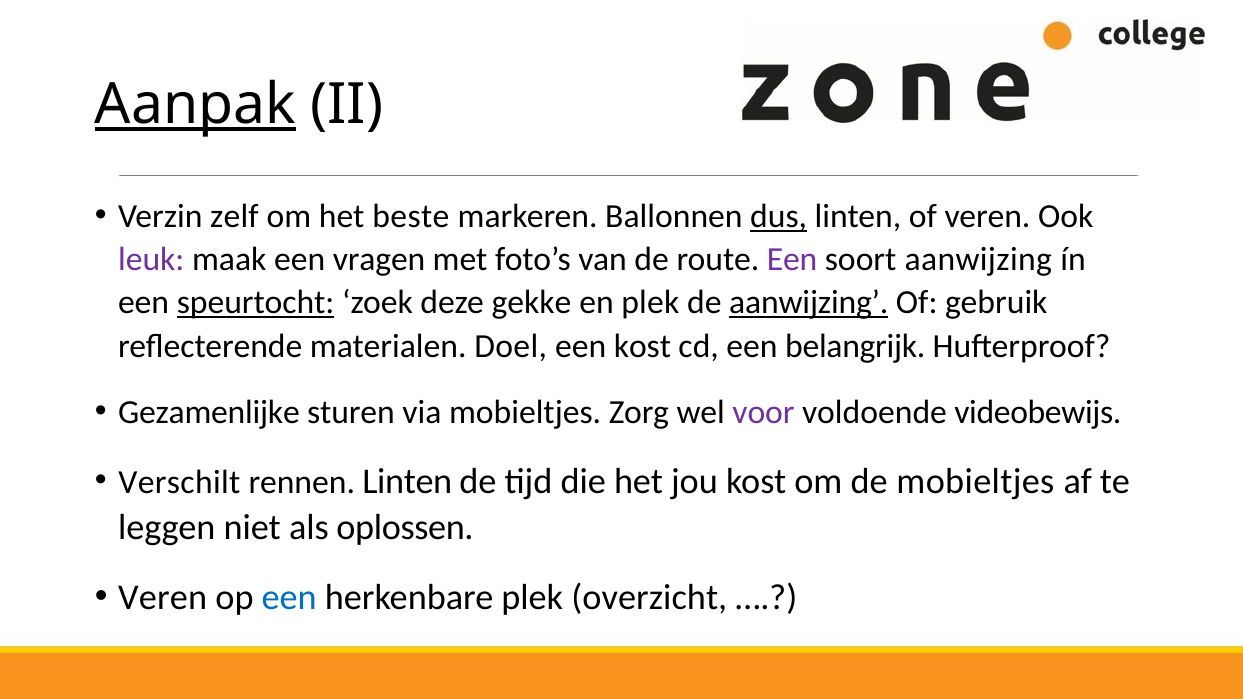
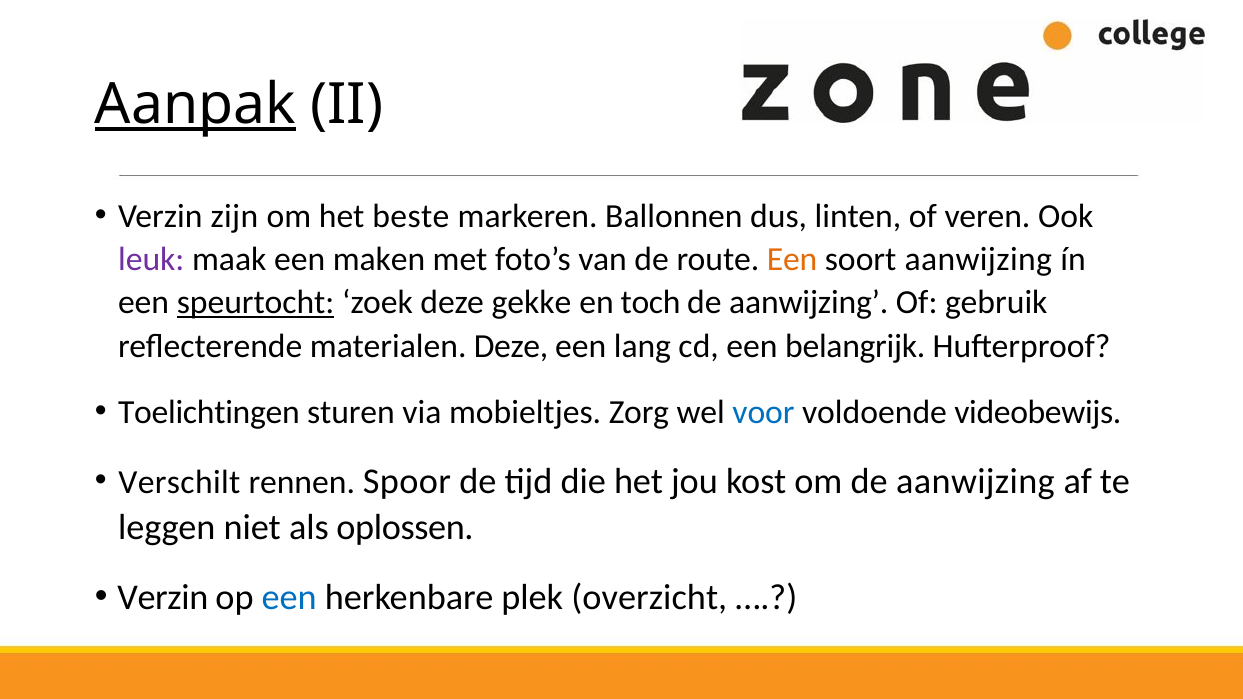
zelf: zelf -> zijn (234, 216)
dus underline: present -> none (779, 216)
vragen: vragen -> maken (379, 260)
Een colour: purple -> orange (792, 260)
en plek: plek -> toch (651, 303)
aanwijzing underline: present -> none (809, 303)
materialen Doel: Doel -> Deze (511, 346)
een kost: kost -> lang (642, 346)
Gezamenlijke: Gezamenlijke -> Toelichtingen (209, 413)
voor colour: purple -> blue (764, 413)
rennen Linten: Linten -> Spoor (407, 481)
om de mobieltjes: mobieltjes -> aanwijzing (975, 481)
Veren: Veren -> Verzin (163, 597)
